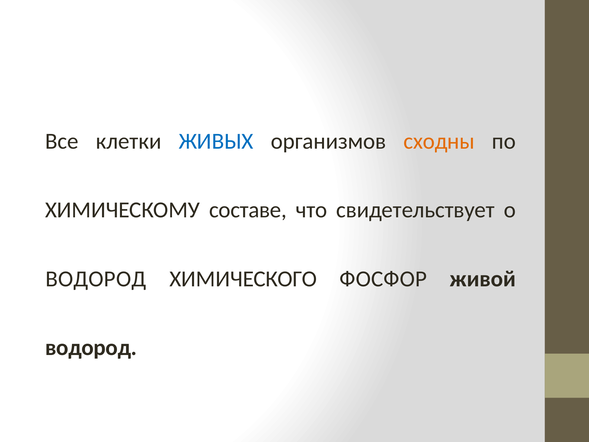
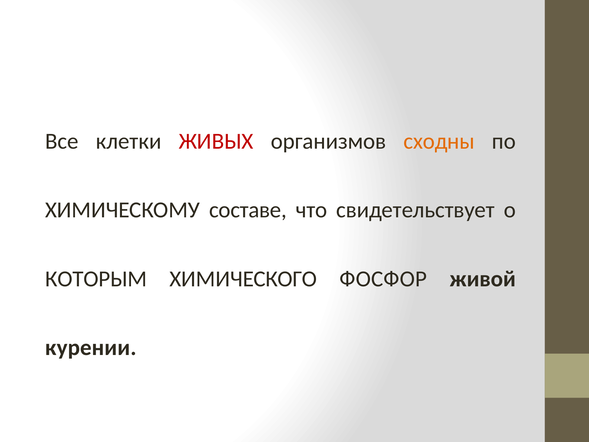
ЖИВЫХ colour: blue -> red (216, 141)
ВОДОРОД: ВОДОРОД -> КОТОРЫМ (96, 279)
водород: водород -> курении (91, 347)
